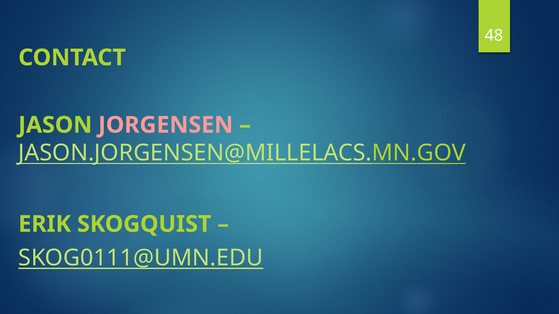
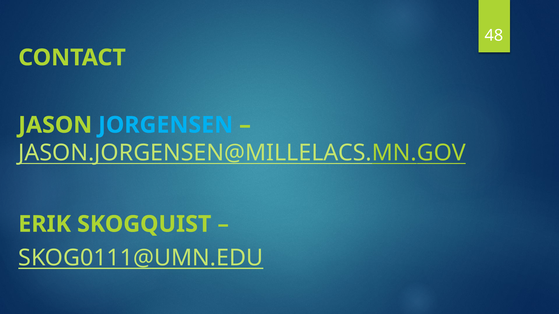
JORGENSEN colour: pink -> light blue (166, 125)
